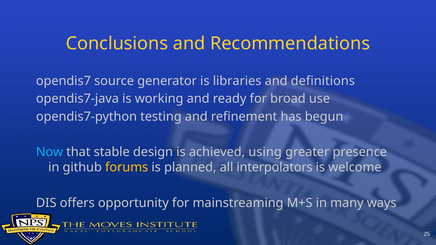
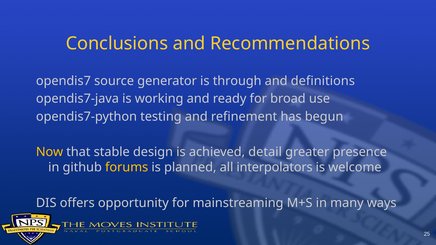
libraries: libraries -> through (237, 81)
Now colour: light blue -> yellow (50, 152)
using: using -> detail (265, 152)
